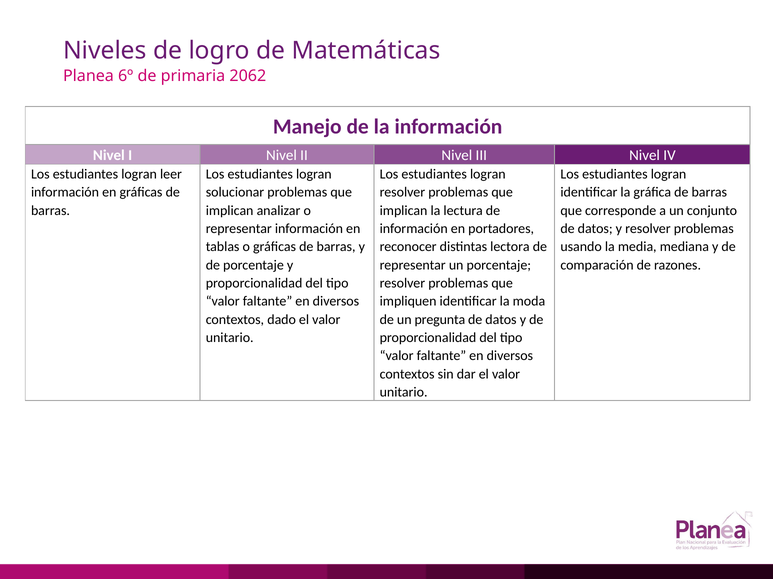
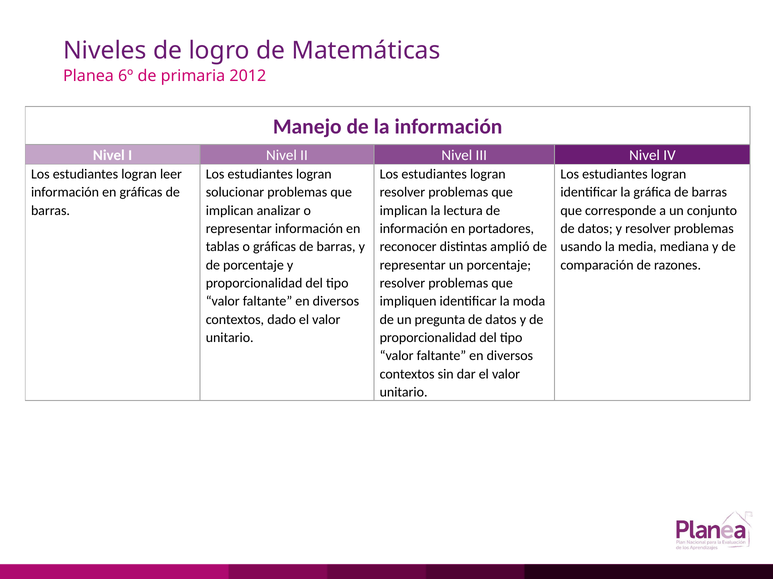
2062: 2062 -> 2012 (248, 76)
lectora: lectora -> amplió (510, 247)
